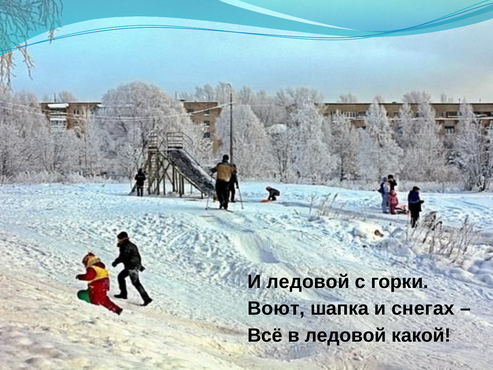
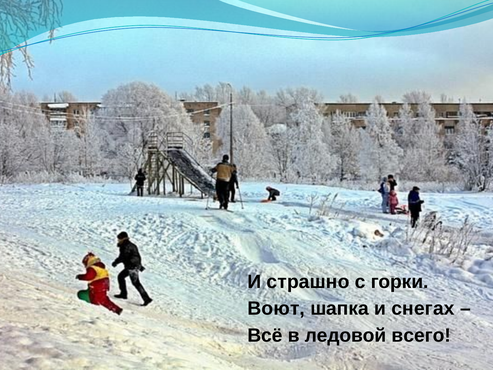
И ледовой: ледовой -> страшно (308, 282)
какой: какой -> всего (421, 335)
